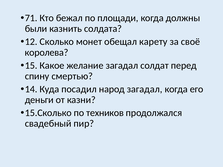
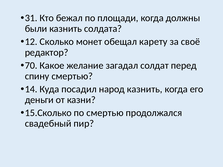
71: 71 -> 31 (31, 18)
королева: королева -> редактор (47, 52)
15: 15 -> 70 (31, 66)
народ загадал: загадал -> казнить (145, 89)
по техников: техников -> смертью (105, 113)
